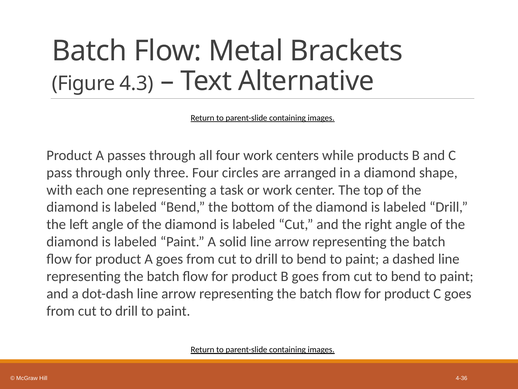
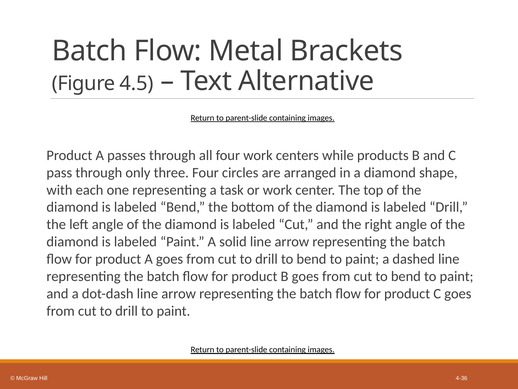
4.3: 4.3 -> 4.5 (136, 83)
